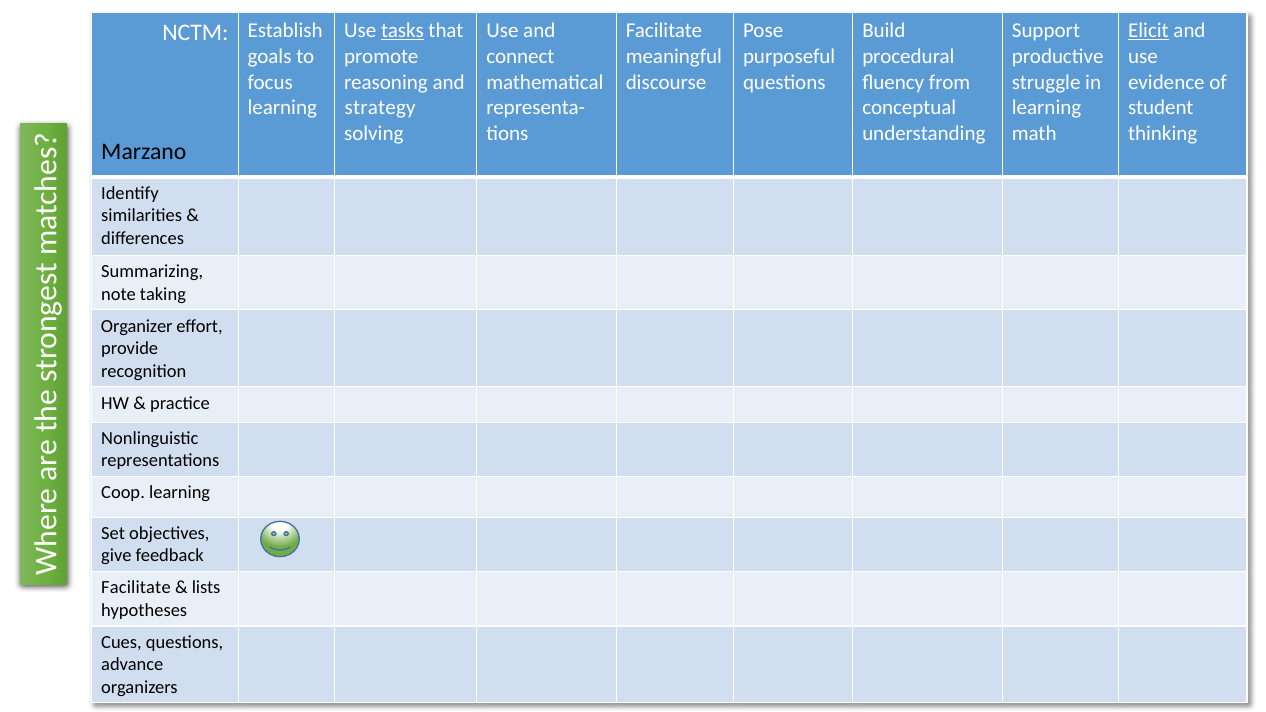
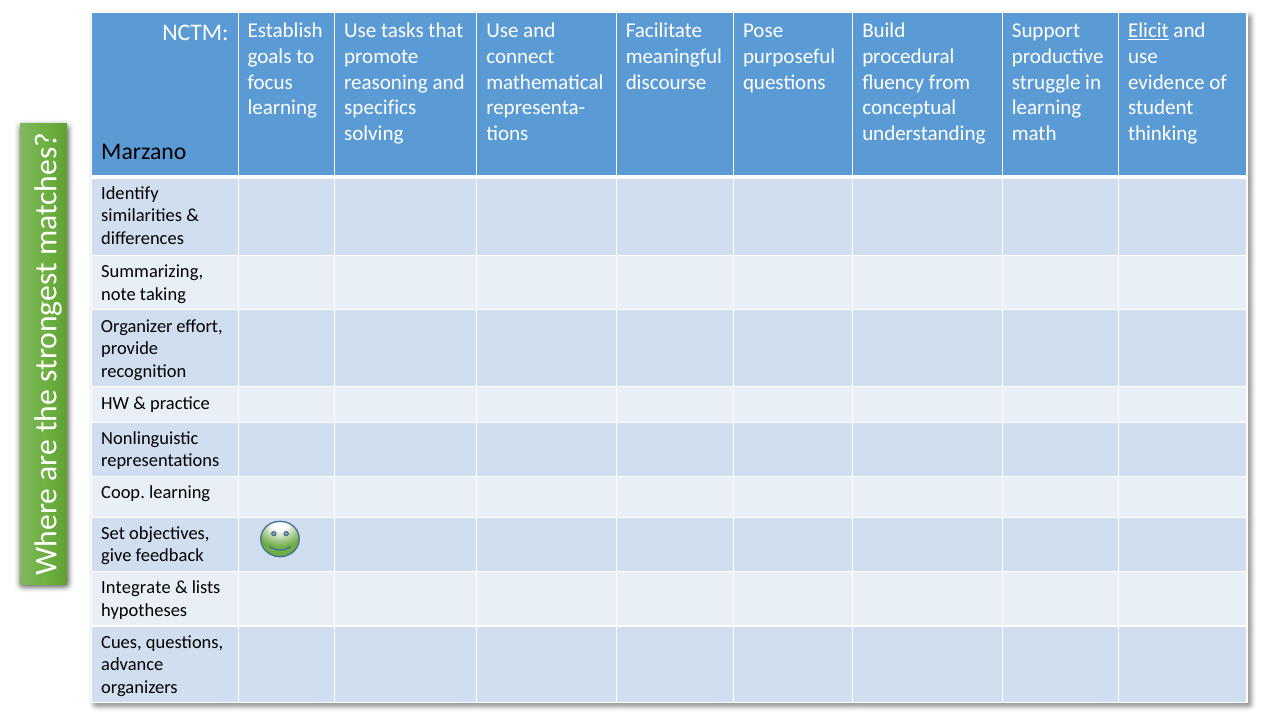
tasks underline: present -> none (402, 31)
strategy: strategy -> specifics (380, 108)
Facilitate: Facilitate -> Integrate (136, 588)
